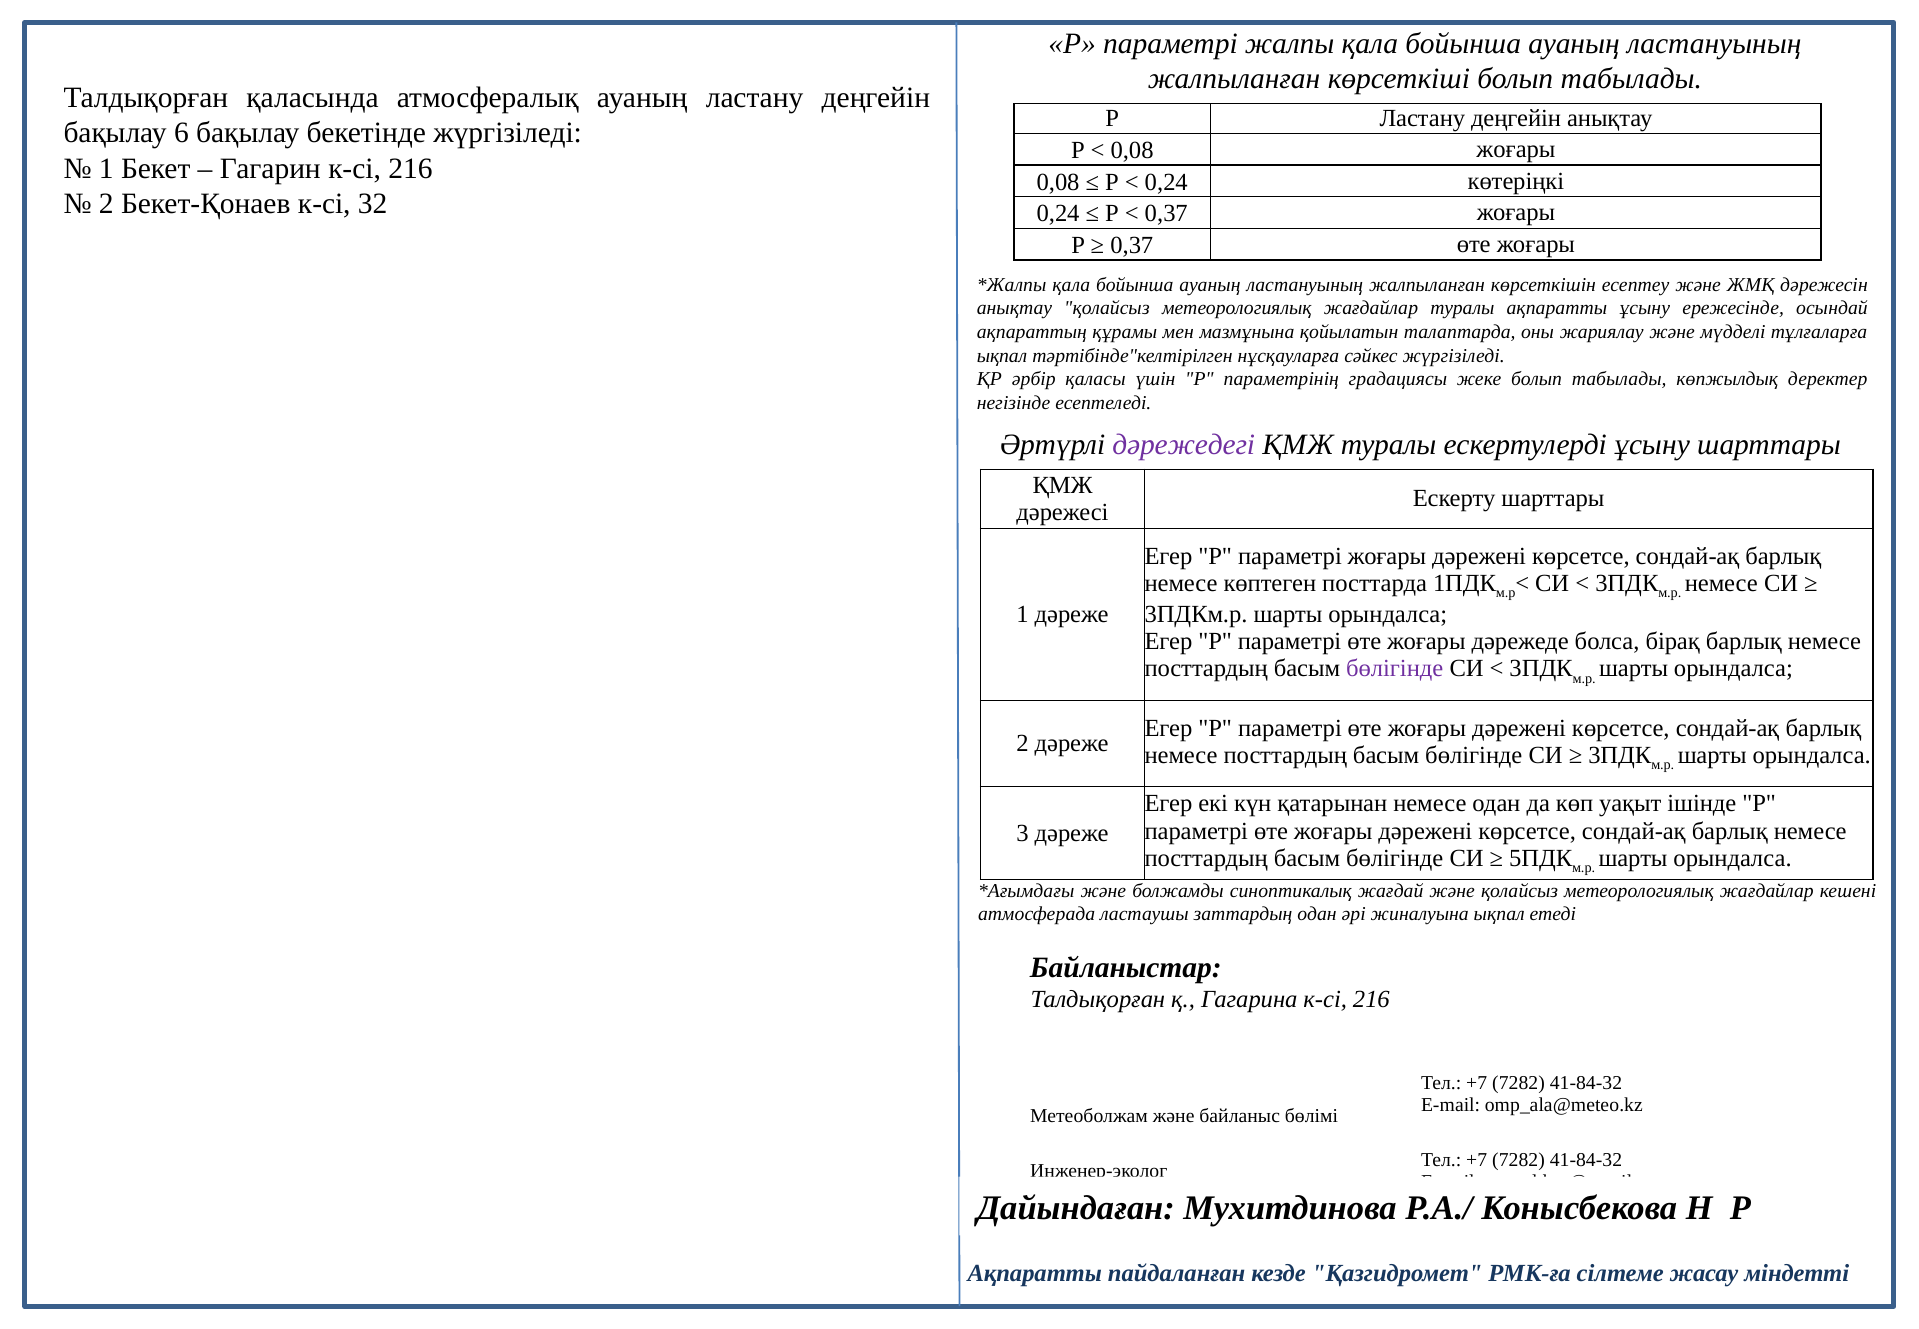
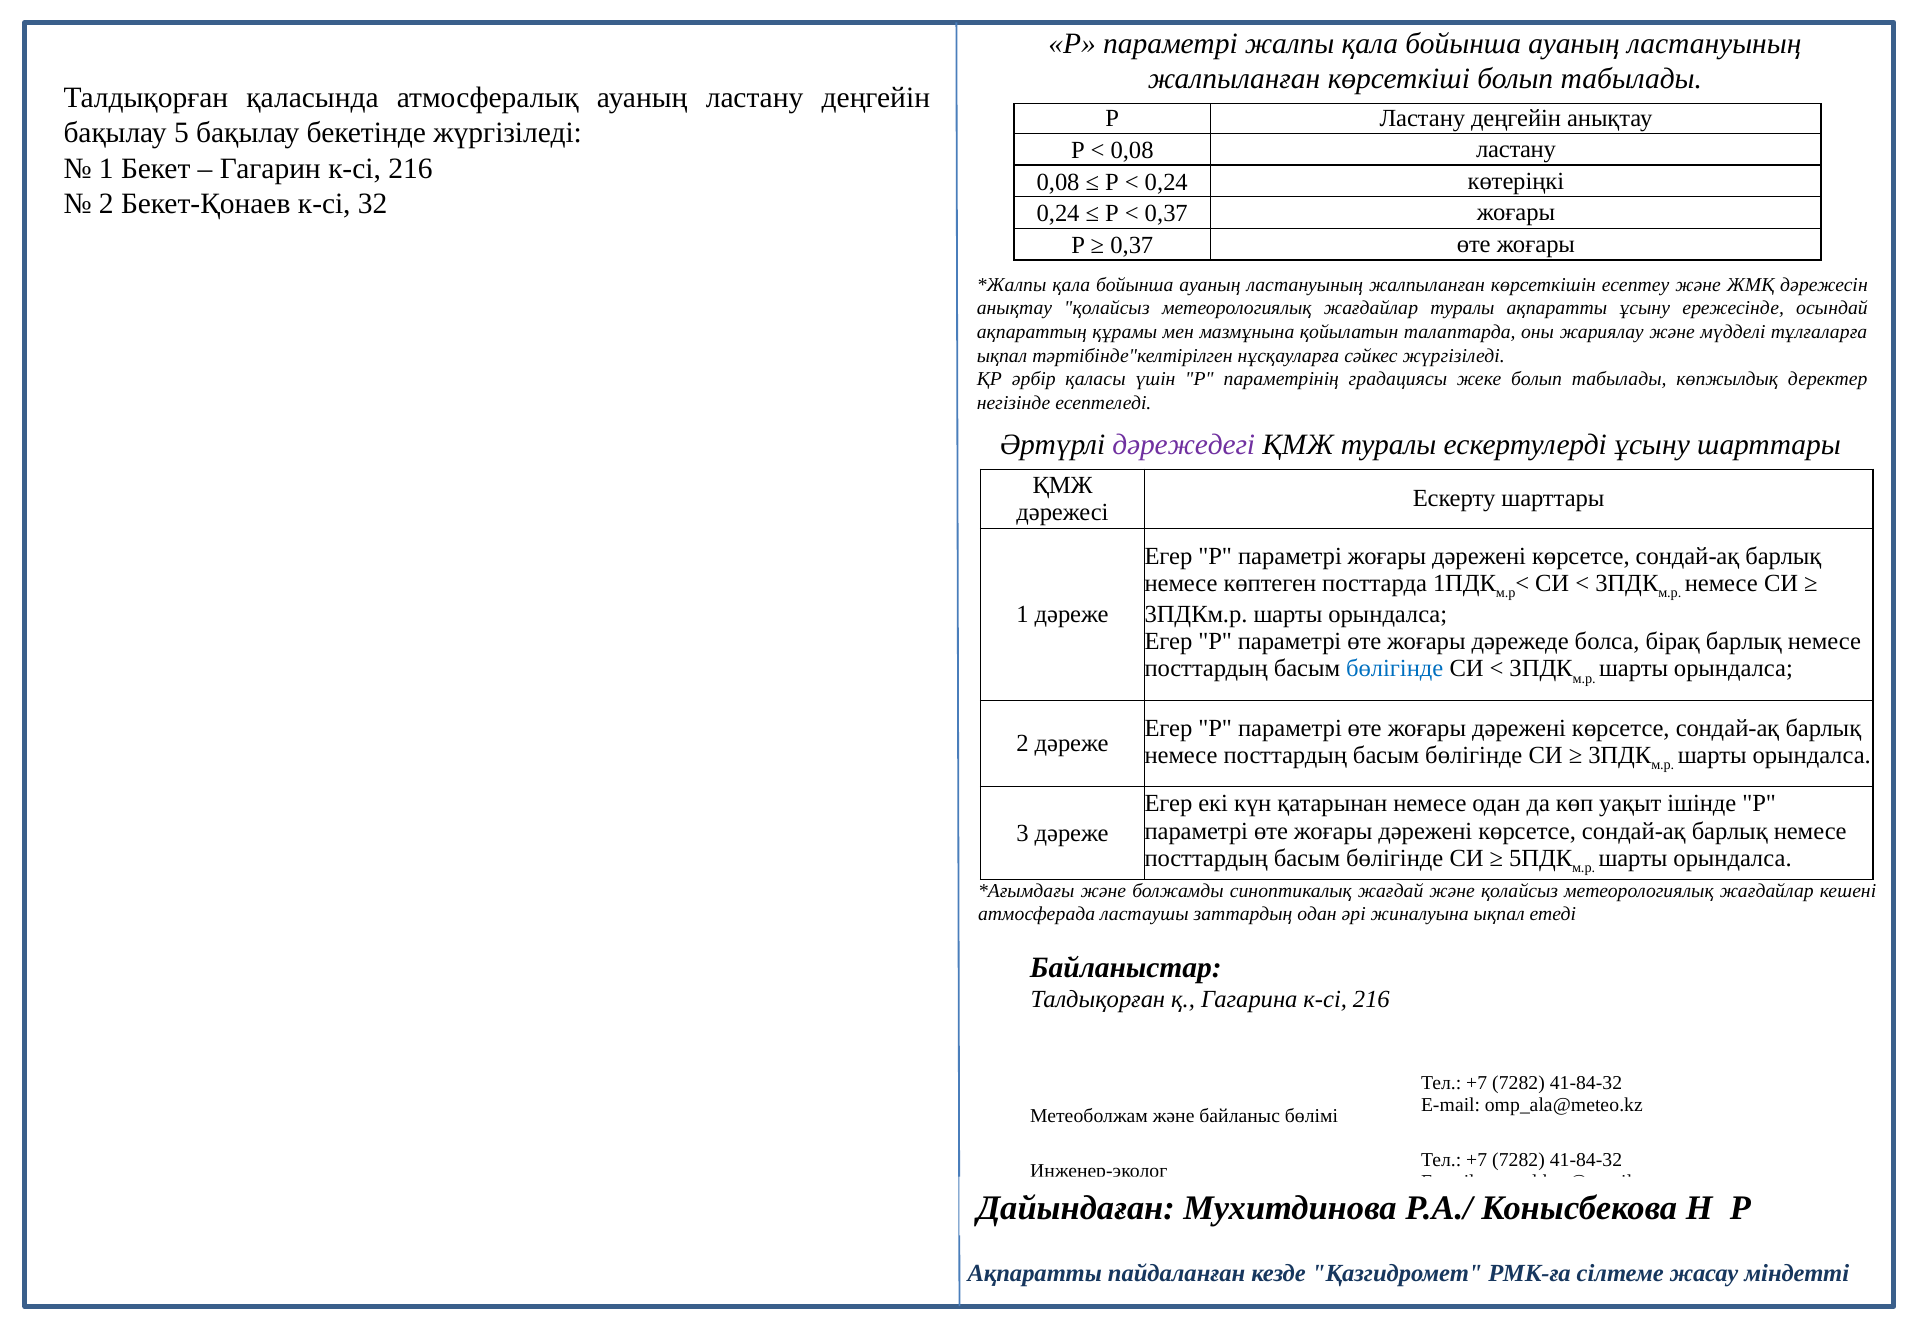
6: 6 -> 5 (181, 133)
0,08 жоғары: жоғары -> ластану (1516, 149)
бөлігінде colour: purple -> blue (1395, 668)
